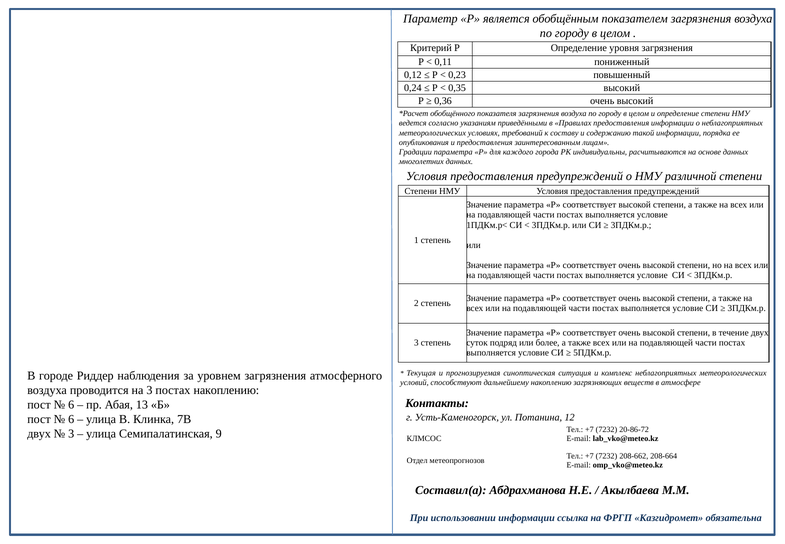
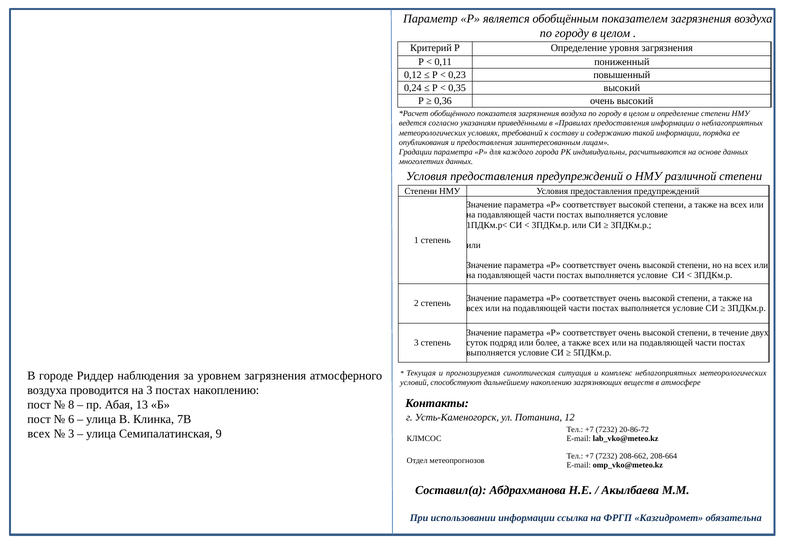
6: 6 -> 8 (71, 404)
двух: двух -> всех (39, 433)
